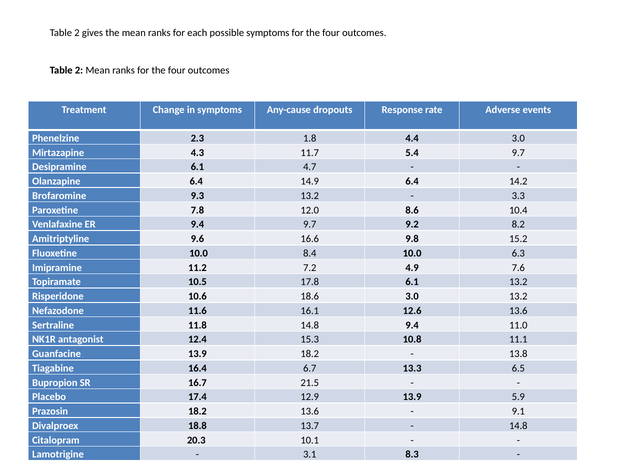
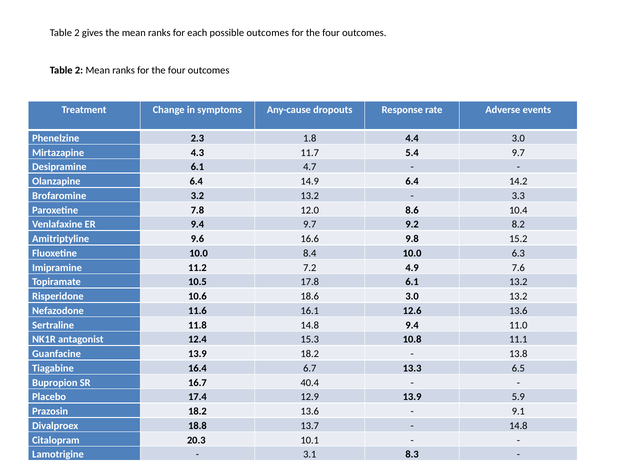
possible symptoms: symptoms -> outcomes (268, 33)
9.3: 9.3 -> 3.2 (197, 196)
21.5: 21.5 -> 40.4 (310, 383)
